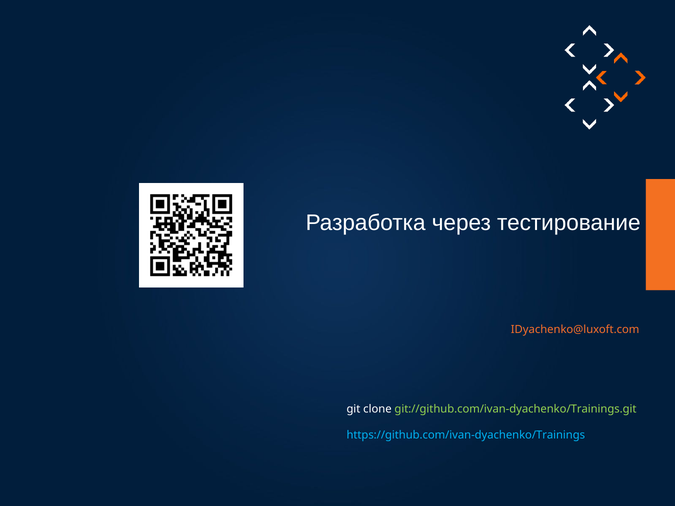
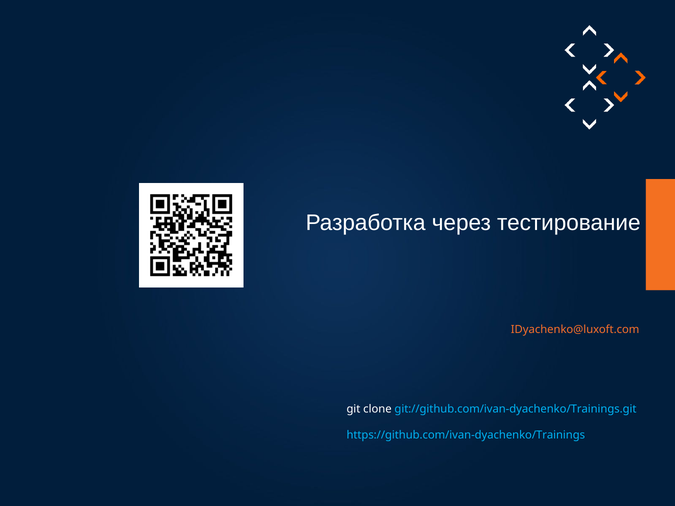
git://github.com/ivan-dyachenko/Trainings.git colour: light green -> light blue (515, 409)
